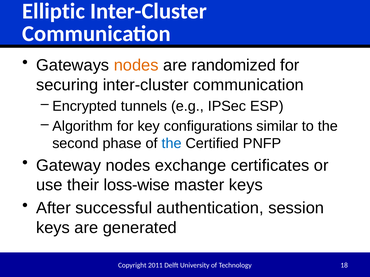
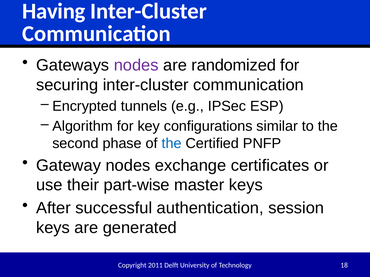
Elliptic: Elliptic -> Having (54, 11)
nodes colour: orange -> purple (136, 65)
loss-wise: loss-wise -> part-wise (137, 185)
